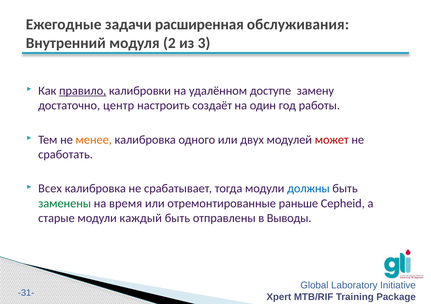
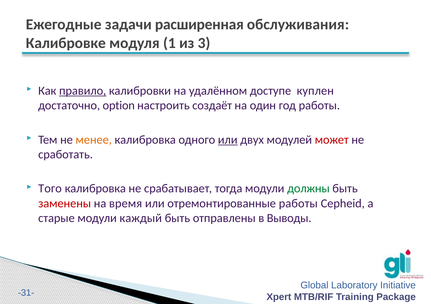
Внутренний: Внутренний -> Калибровке (66, 43)
2: 2 -> 1 (169, 43)
замену: замену -> куплен (315, 91)
центр: центр -> option (119, 106)
или underline: none -> present (228, 140)
Всех: Всех -> Того (50, 189)
должны colour: blue -> green (308, 189)
заменены colour: green -> red (65, 203)
отремонтированные раньше: раньше -> работы (298, 203)
